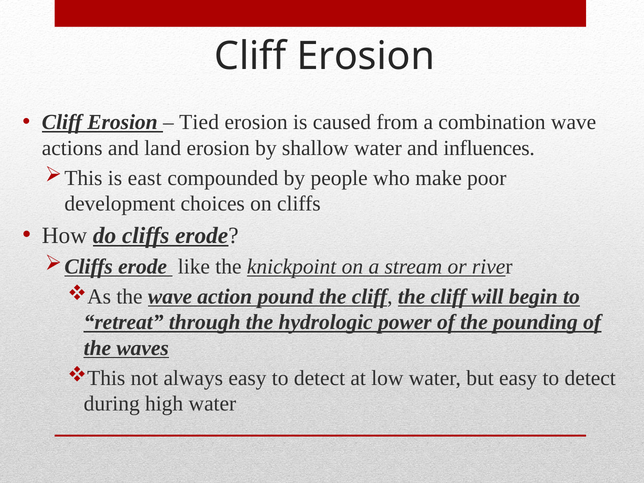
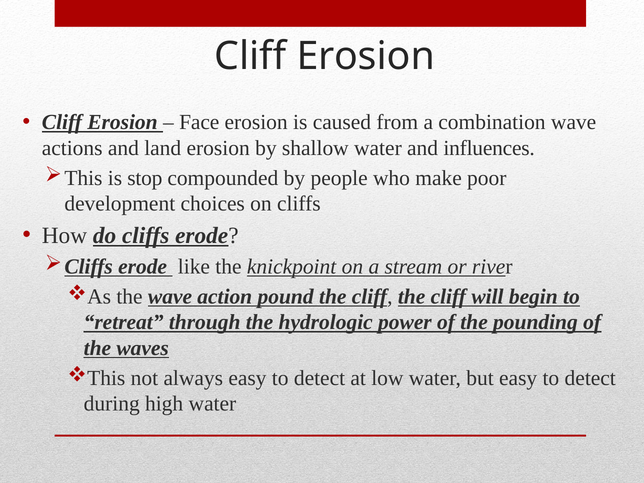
Tied: Tied -> Face (199, 122)
east: east -> stop (145, 178)
